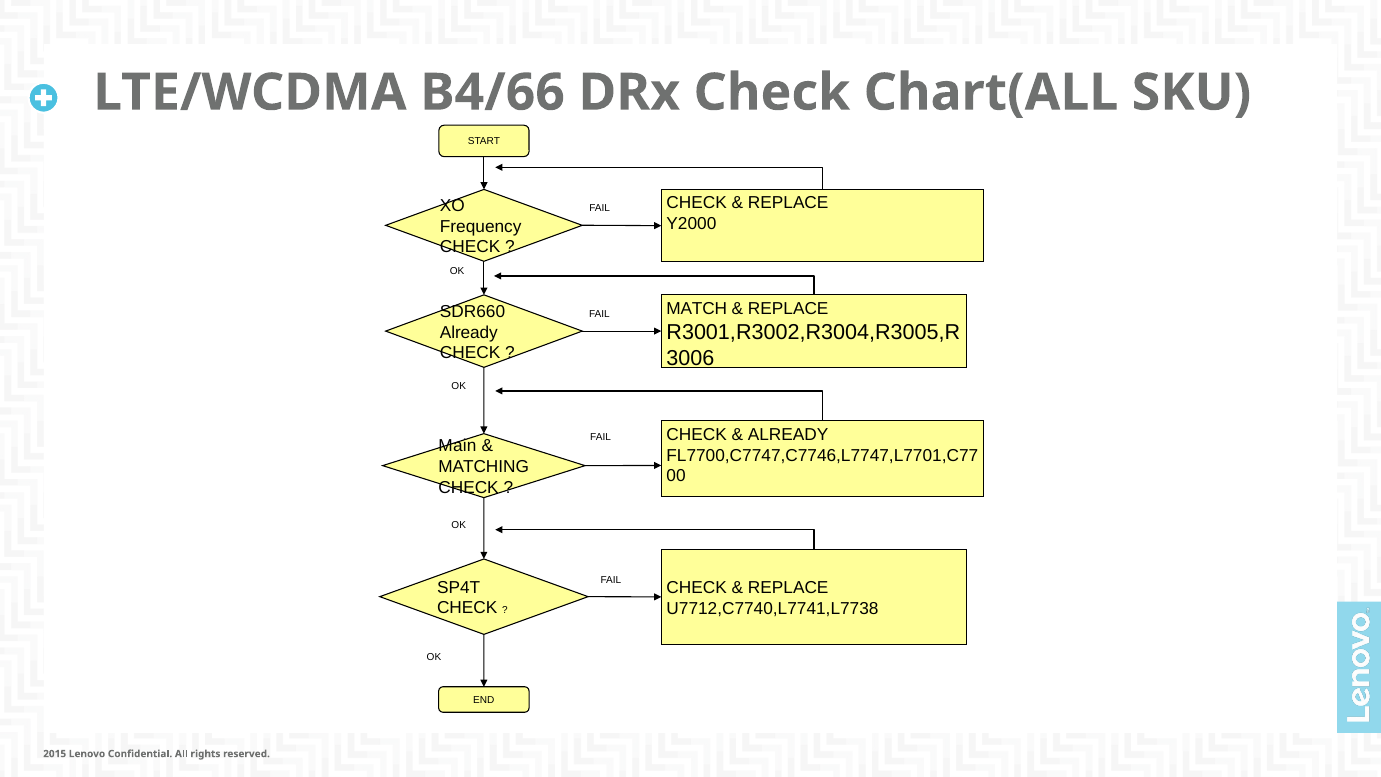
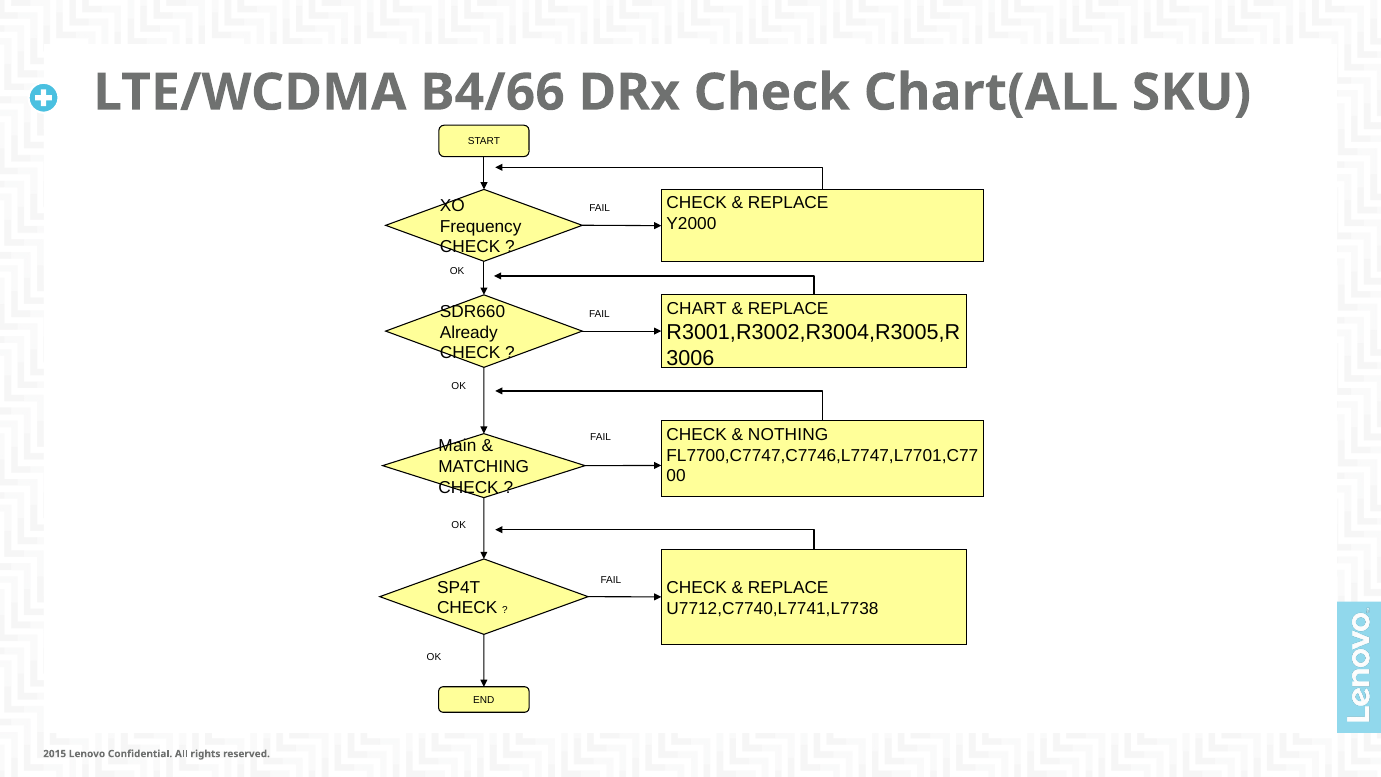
MATCH: MATCH -> CHART (697, 309)
ALREADY: ALREADY -> NOTHING (788, 434)
